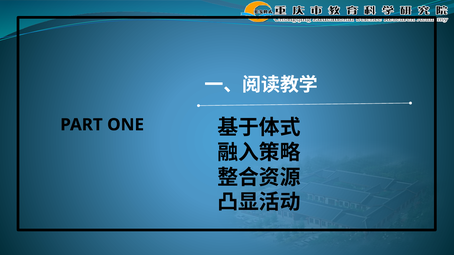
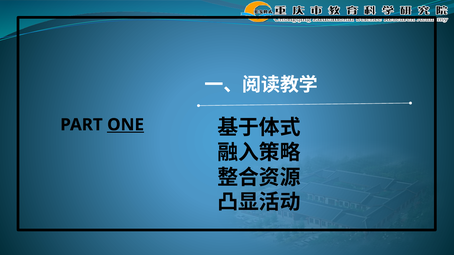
ONE underline: none -> present (126, 125)
